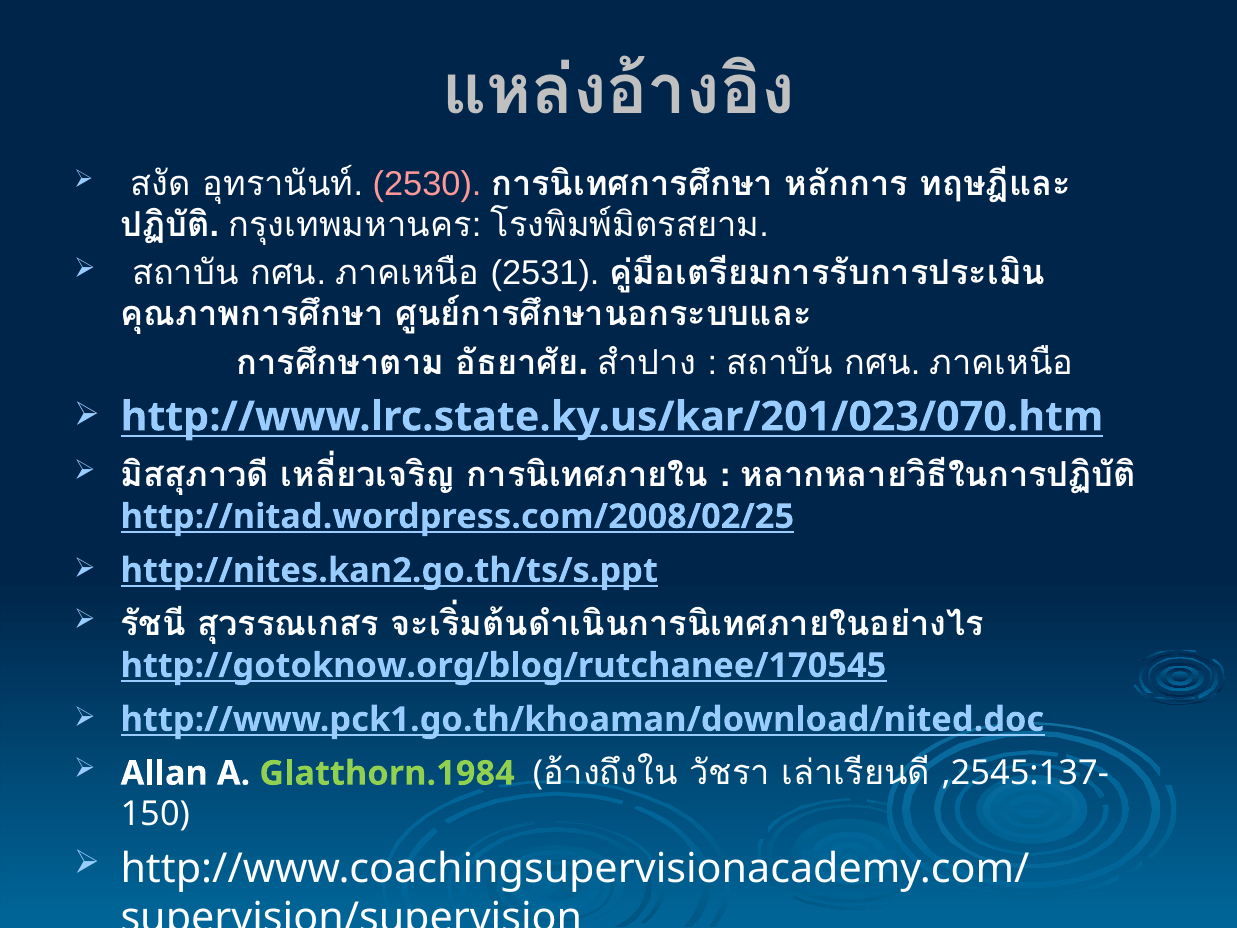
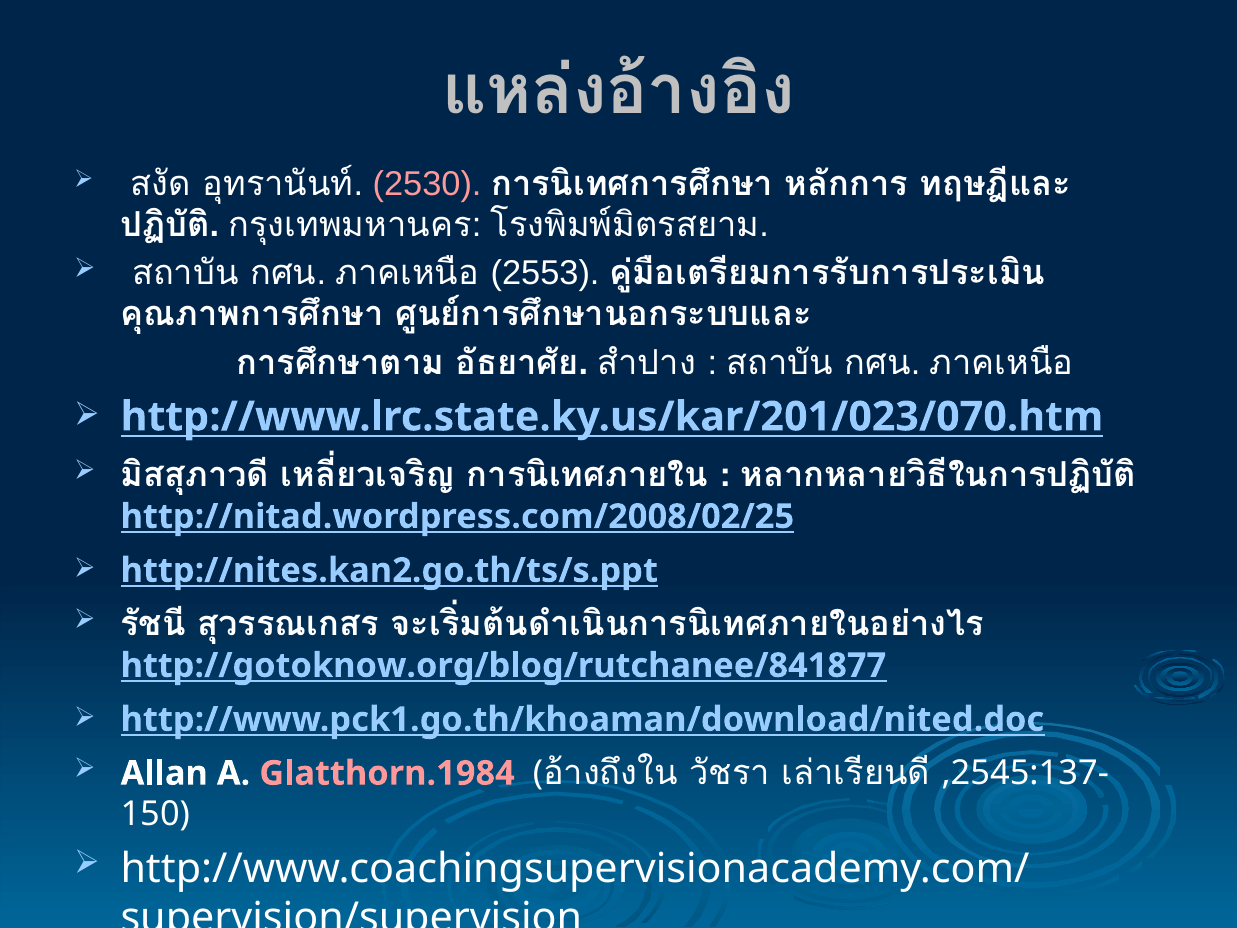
2531: 2531 -> 2553 (545, 273)
http://gotoknow.org/blog/rutchanee/170545: http://gotoknow.org/blog/rutchanee/170545 -> http://gotoknow.org/blog/rutchanee/841877 (503, 665)
Glatthorn.1984 colour: light green -> pink (387, 773)
